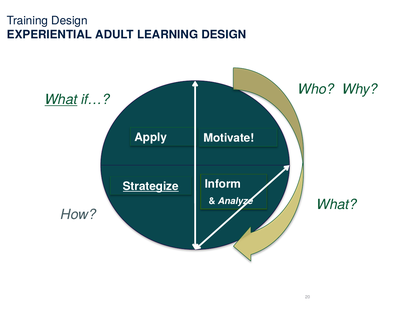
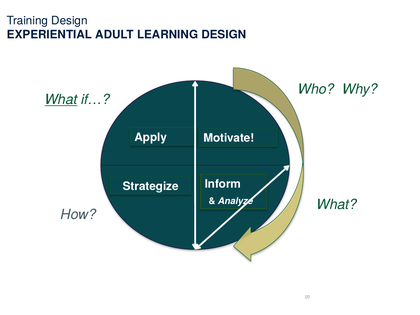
Strategize underline: present -> none (151, 186)
